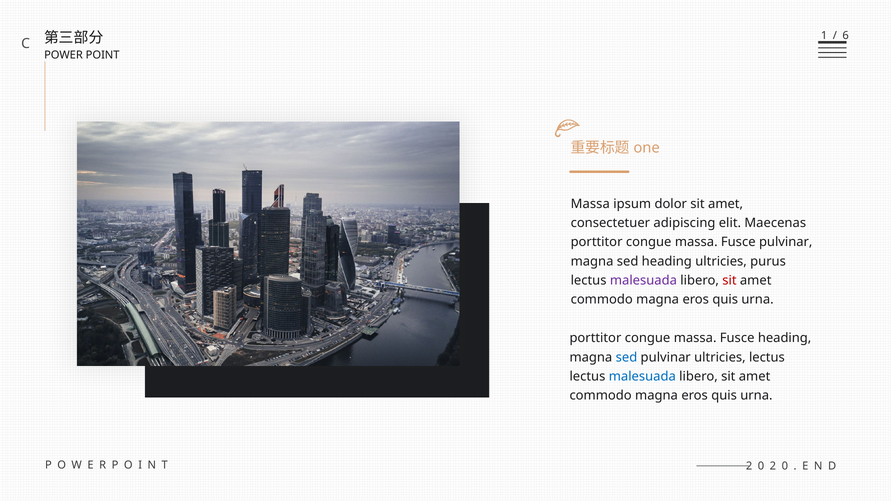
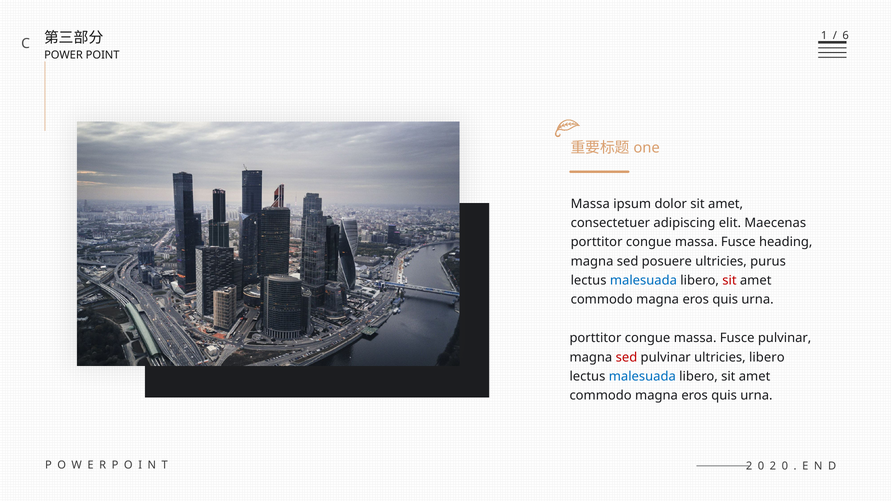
Fusce pulvinar: pulvinar -> heading (786, 242)
sed heading: heading -> posuere (667, 261)
malesuada colour: purple -> blue (643, 281)
Fusce heading: heading -> pulvinar (785, 338)
sed colour: blue -> red (626, 357)
ultricies lectus: lectus -> libero (767, 357)
